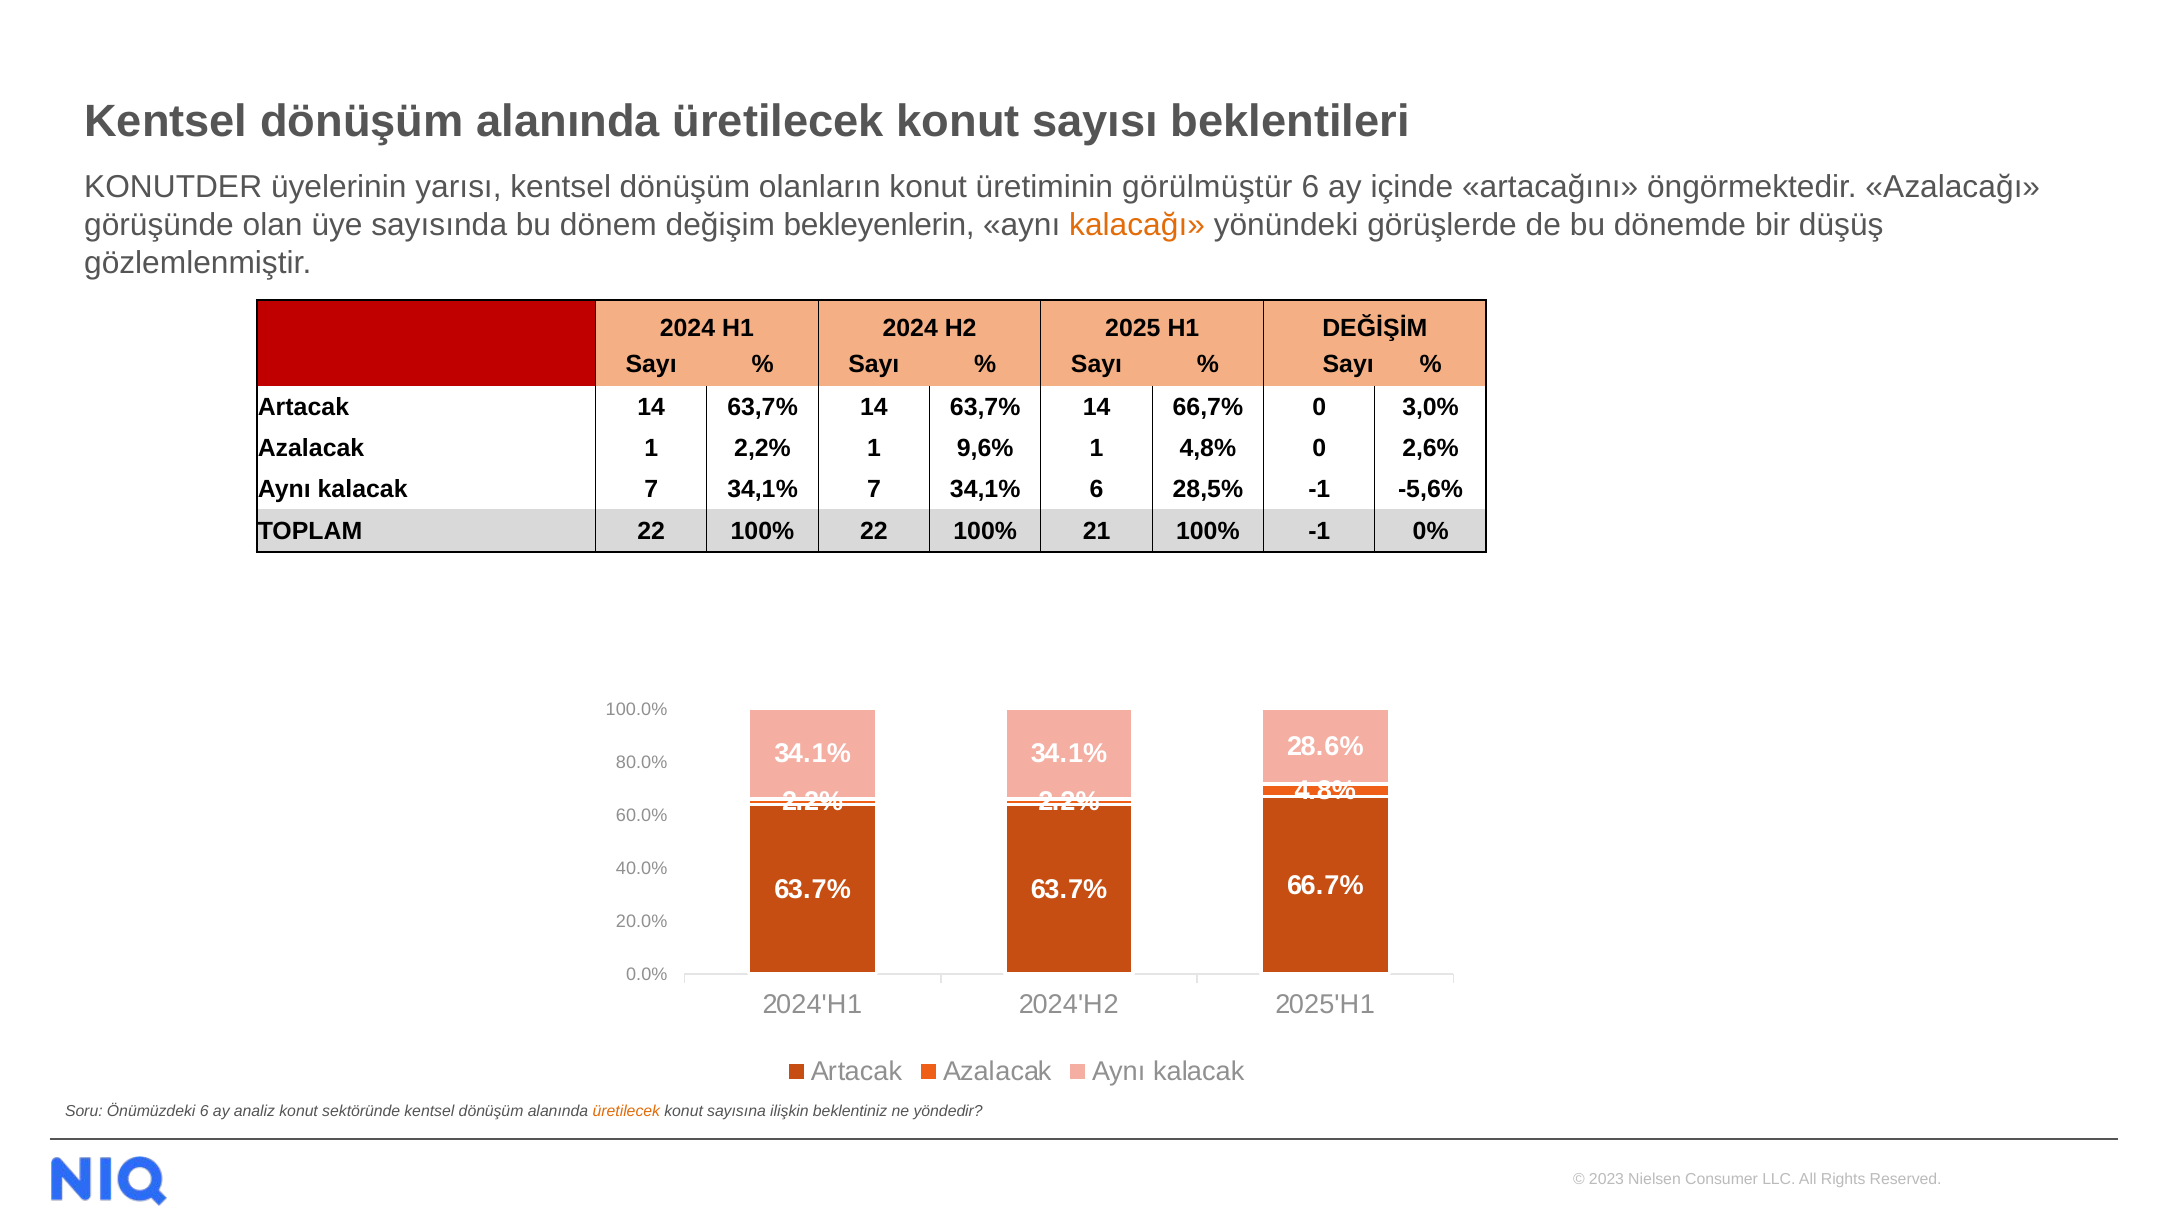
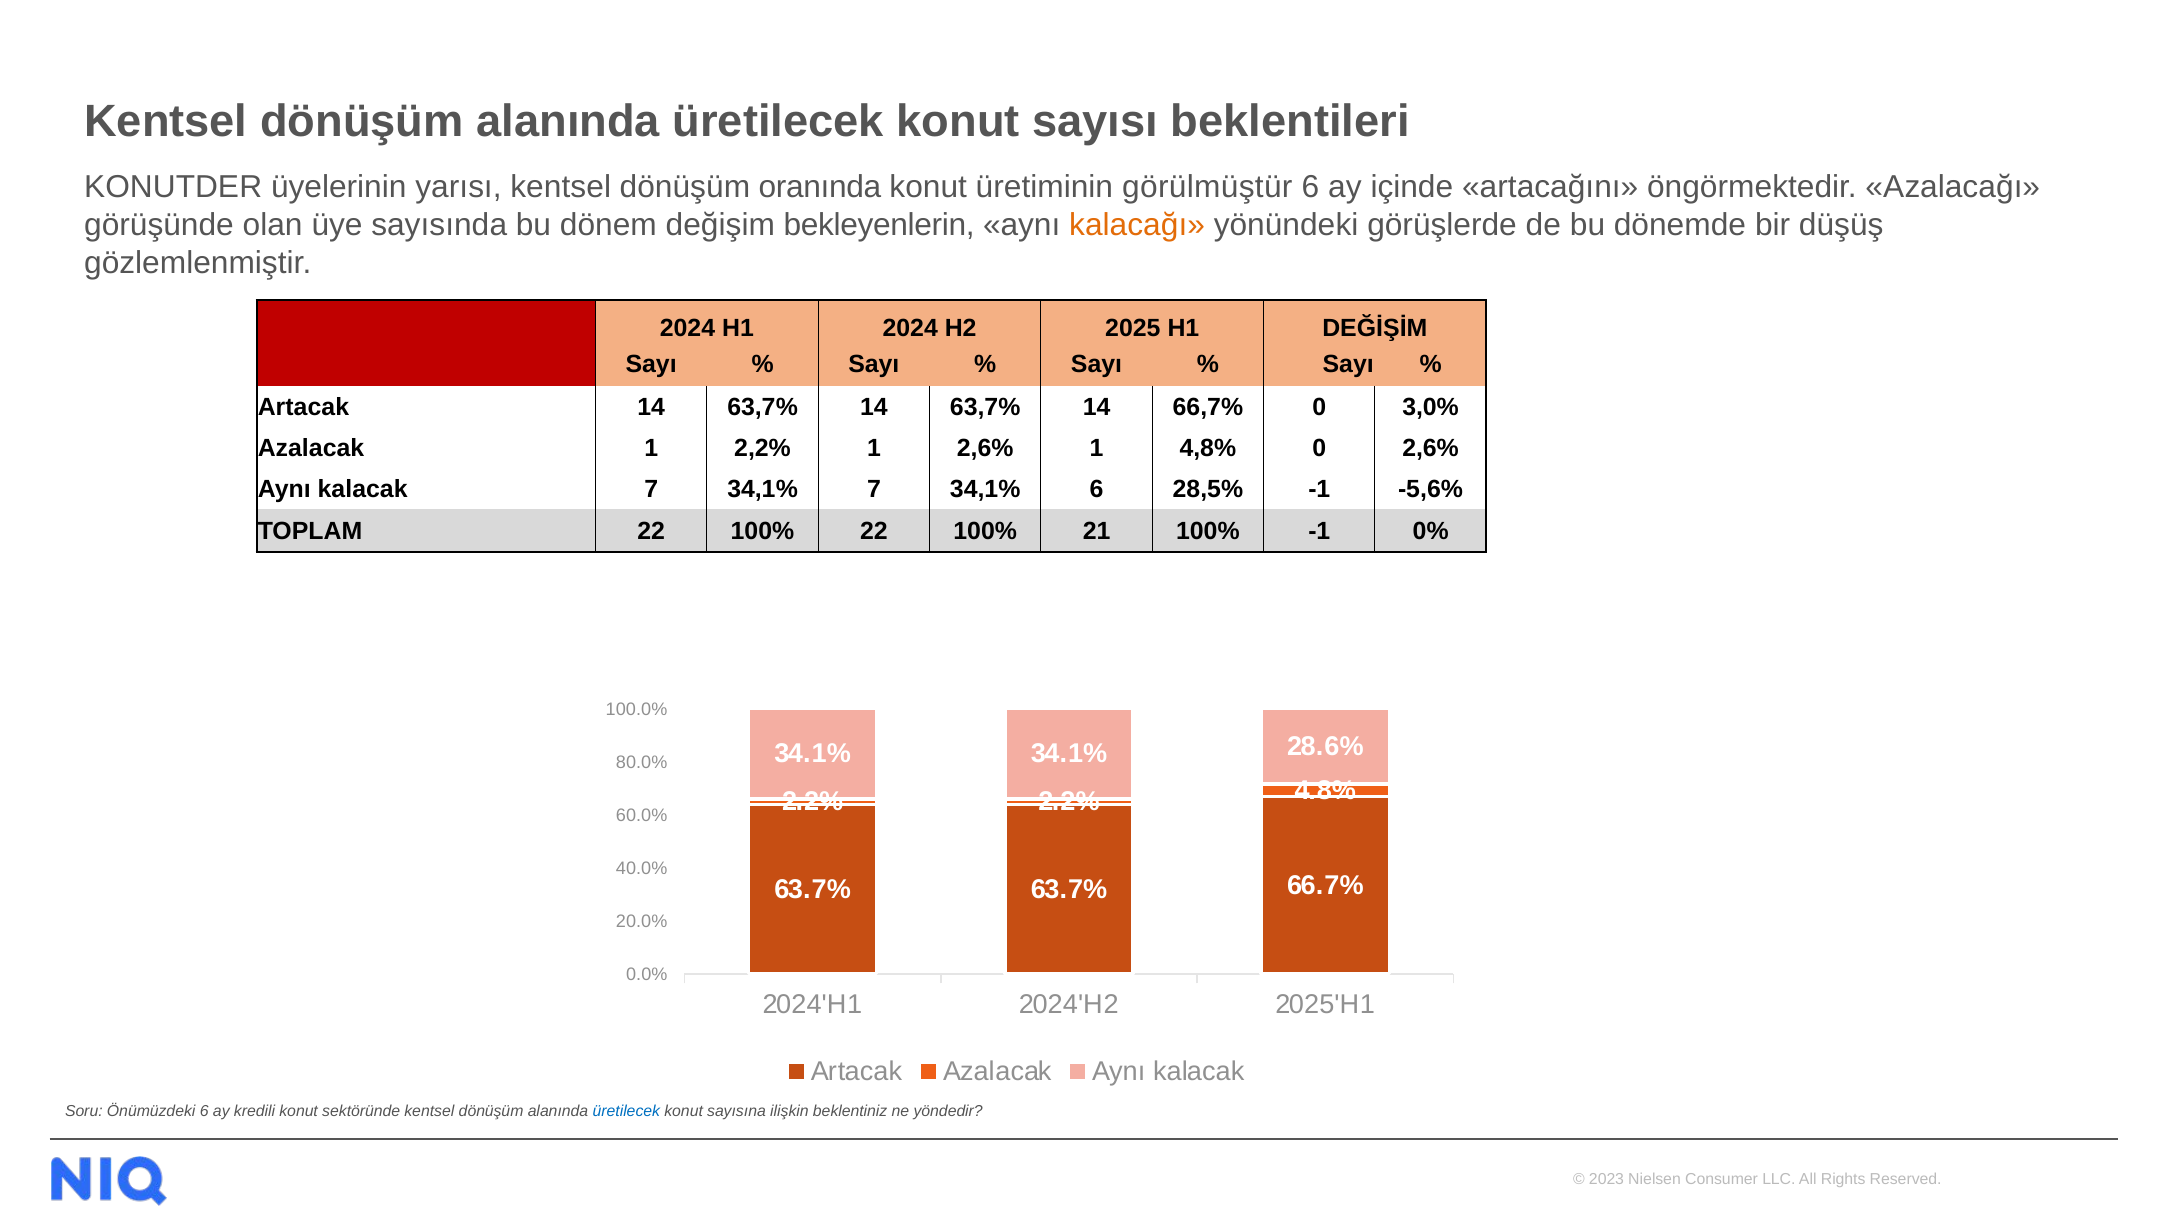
olanların: olanların -> oranında (820, 187)
1 9,6%: 9,6% -> 2,6% (985, 448)
analiz: analiz -> kredili (255, 1111)
üretilecek colour: orange -> blue (626, 1111)
